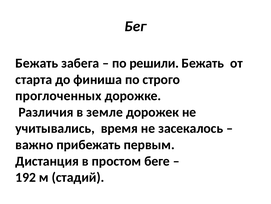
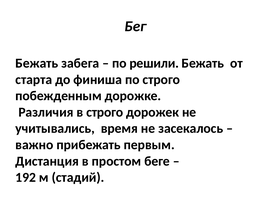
проглоченных: проглоченных -> побежденным (59, 95)
в земле: земле -> строго (105, 112)
